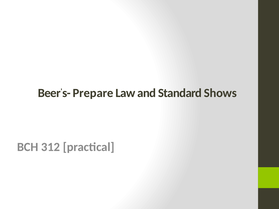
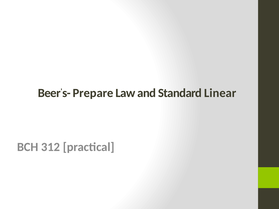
Shows: Shows -> Linear (220, 93)
